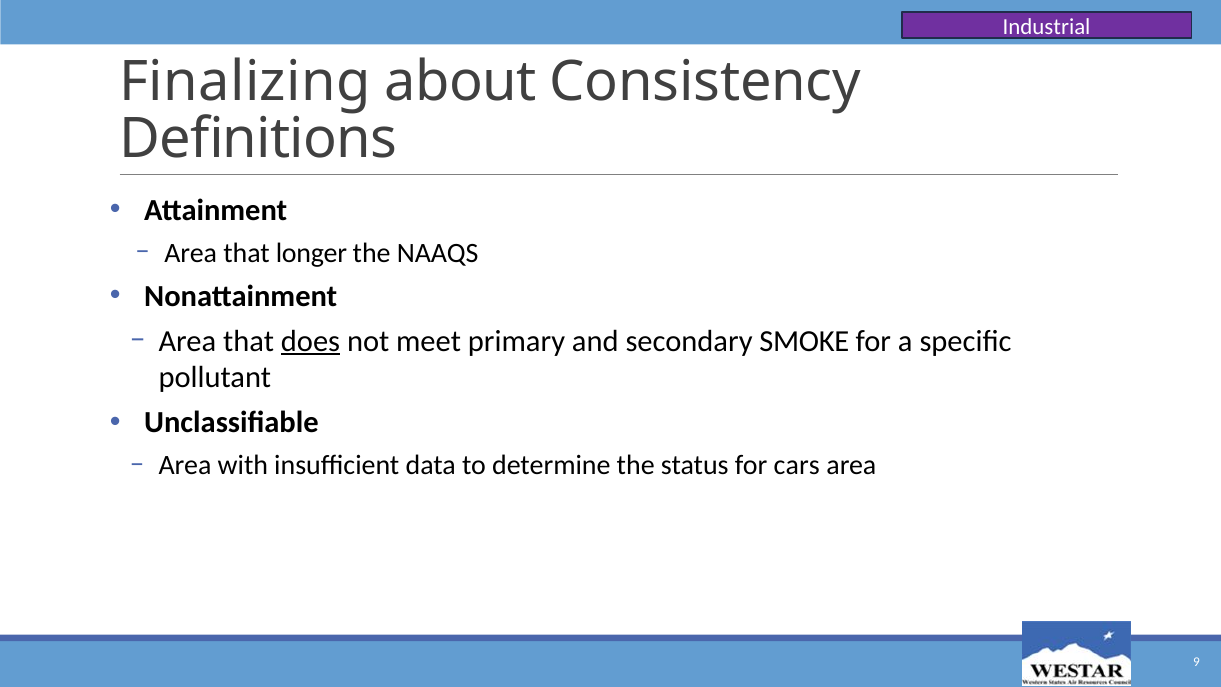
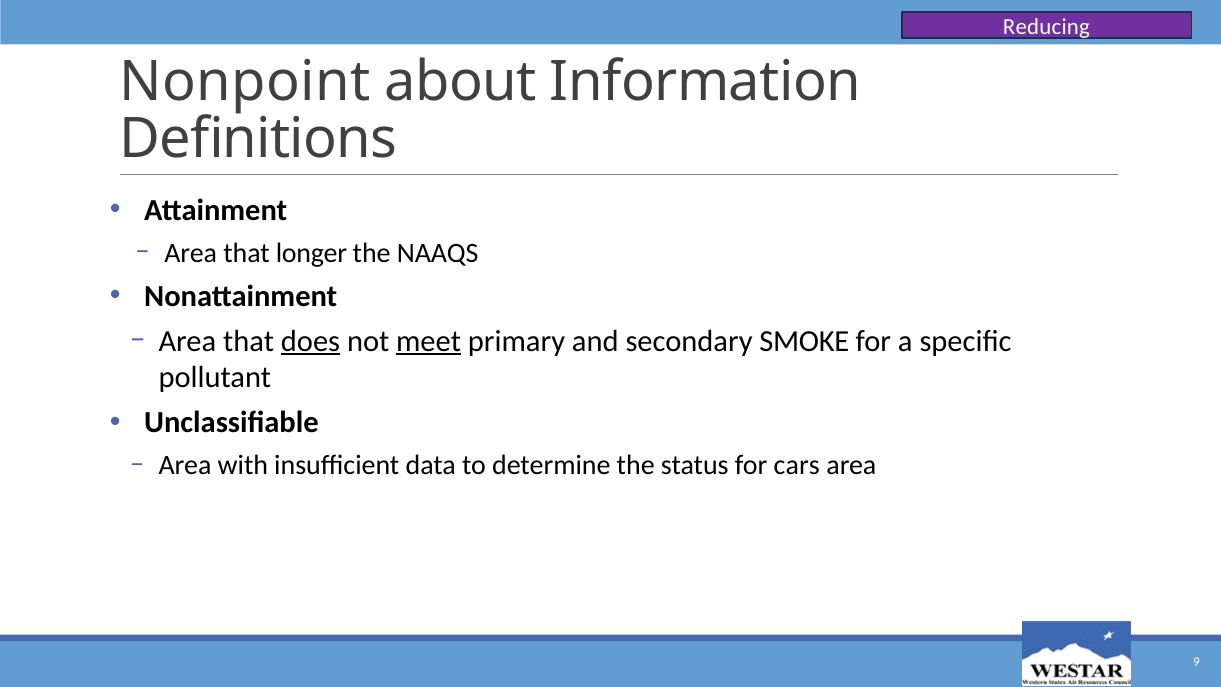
Industrial: Industrial -> Reducing (1046, 27)
Finalizing: Finalizing -> Nonpoint (245, 82)
Consistency: Consistency -> Information (706, 82)
meet underline: none -> present (429, 341)
